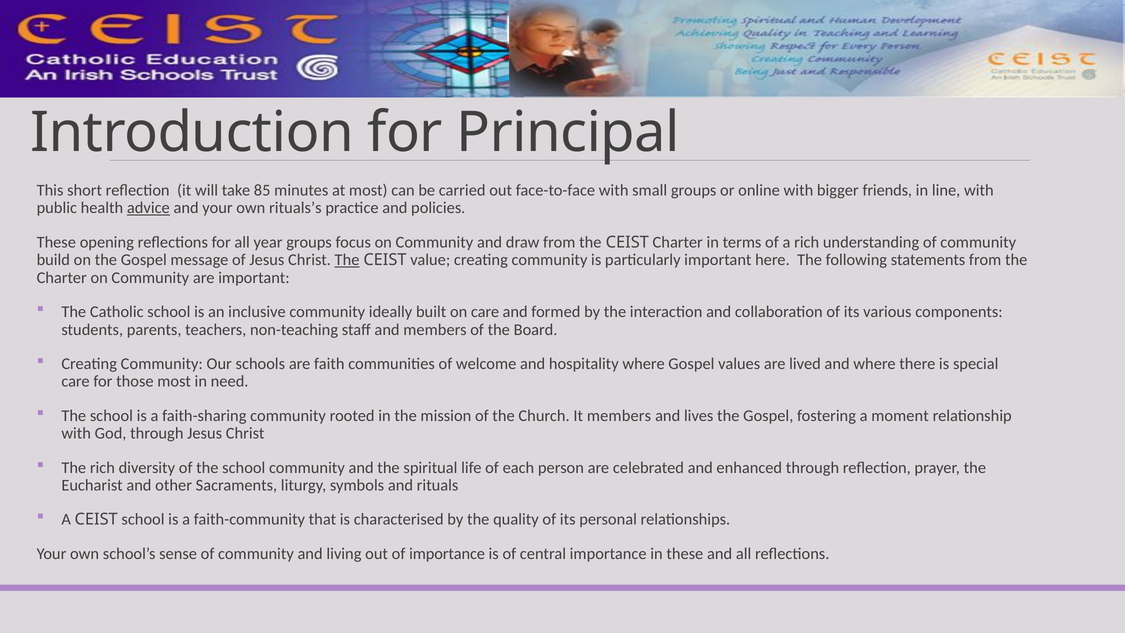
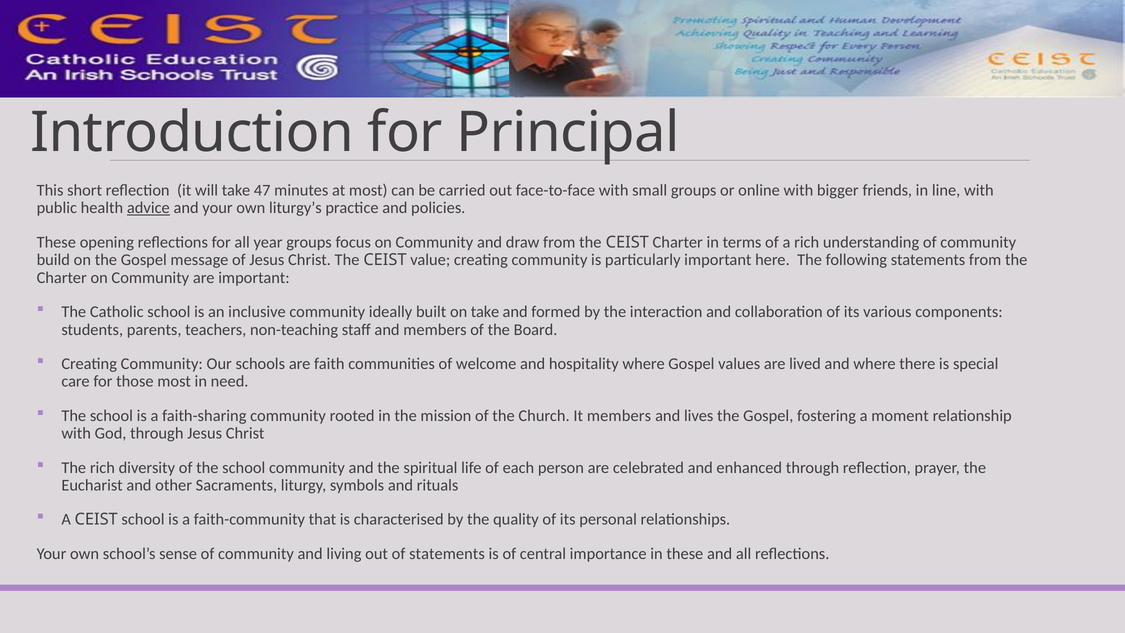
85: 85 -> 47 (262, 190)
rituals’s: rituals’s -> liturgy’s (295, 208)
The underline: present -> none (347, 260)
on care: care -> take (485, 312)
of importance: importance -> statements (447, 553)
